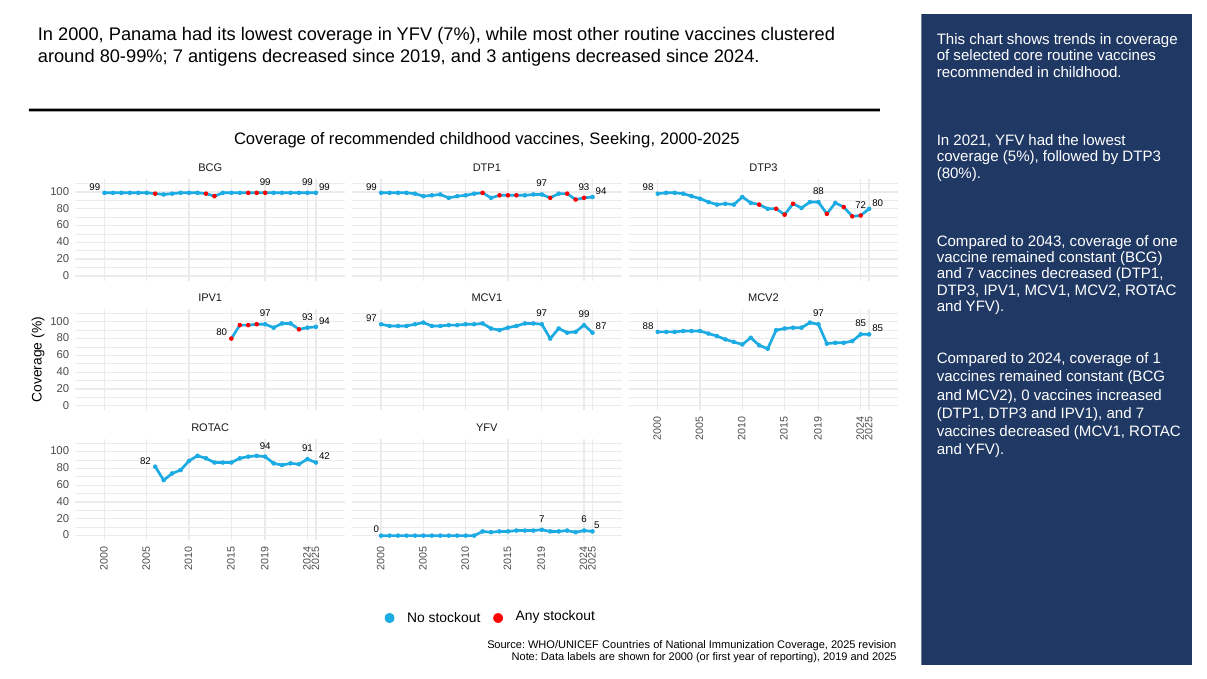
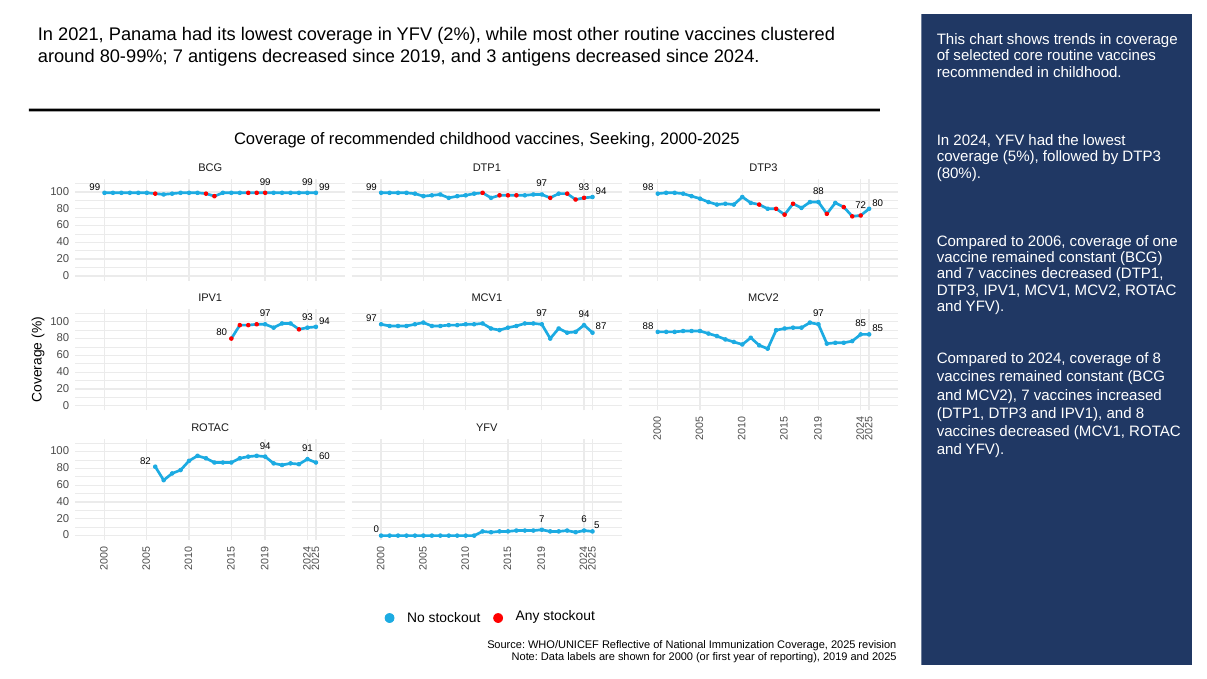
In 2000: 2000 -> 2021 (81, 35)
7%: 7% -> 2% (459, 35)
In 2021: 2021 -> 2024 (972, 140)
2043: 2043 -> 2006 (1047, 241)
97 99: 99 -> 94 (584, 314)
of 1: 1 -> 8 (1157, 359)
MCV2 0: 0 -> 7 (1025, 395)
IPV1 and 7: 7 -> 8 (1140, 413)
82 42: 42 -> 60 (324, 457)
Countries: Countries -> Reflective (626, 645)
